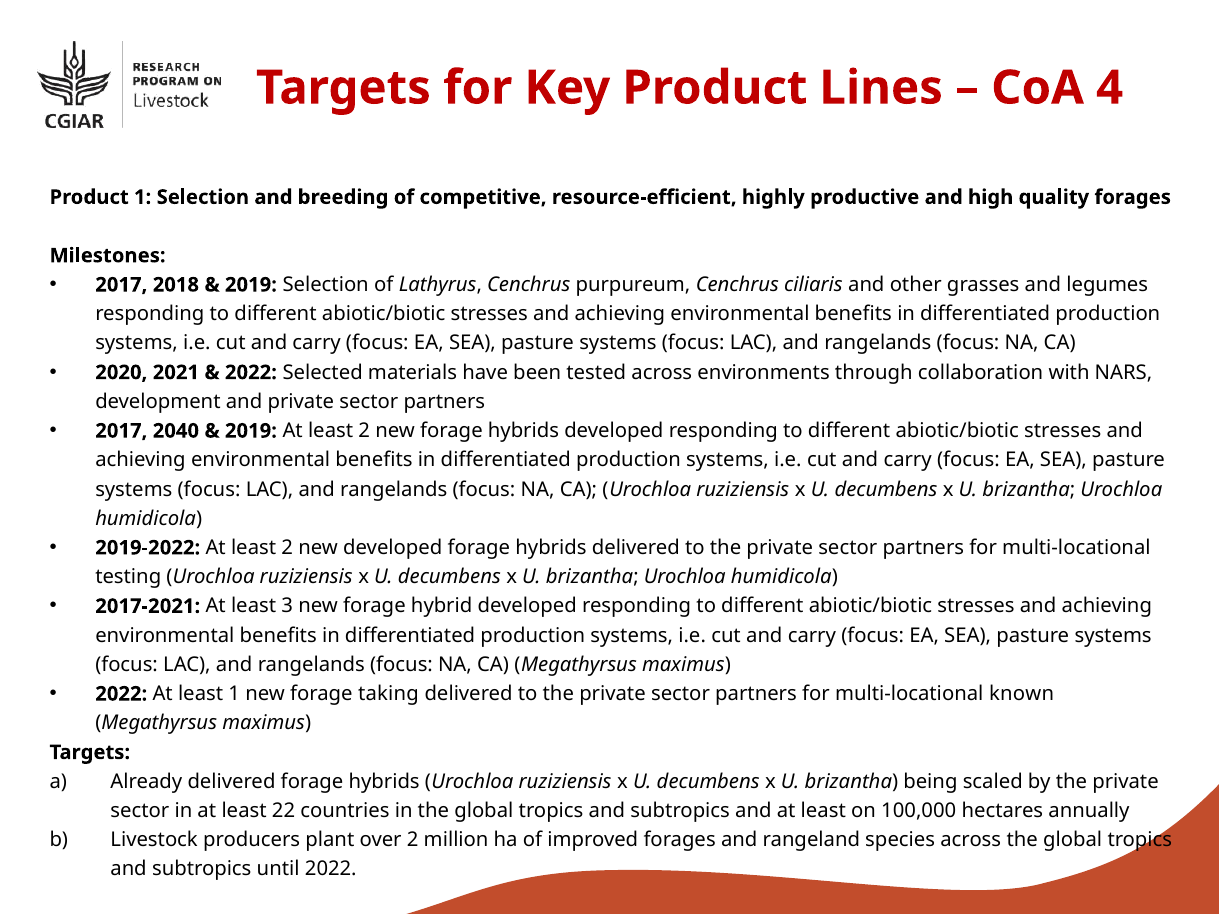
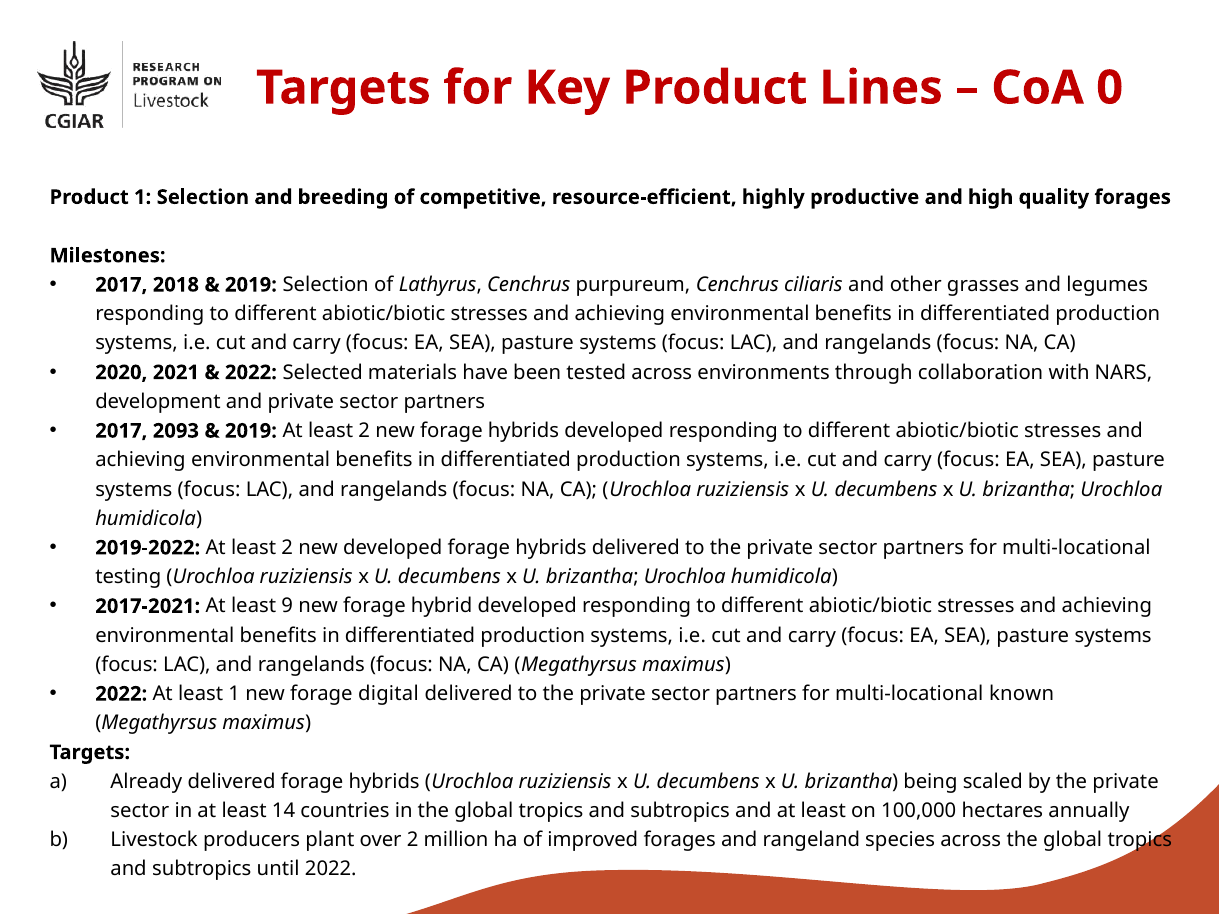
4: 4 -> 0 (1110, 88)
2040: 2040 -> 2093 (176, 431)
3: 3 -> 9 (287, 606)
taking: taking -> digital (388, 694)
22: 22 -> 14 (284, 811)
